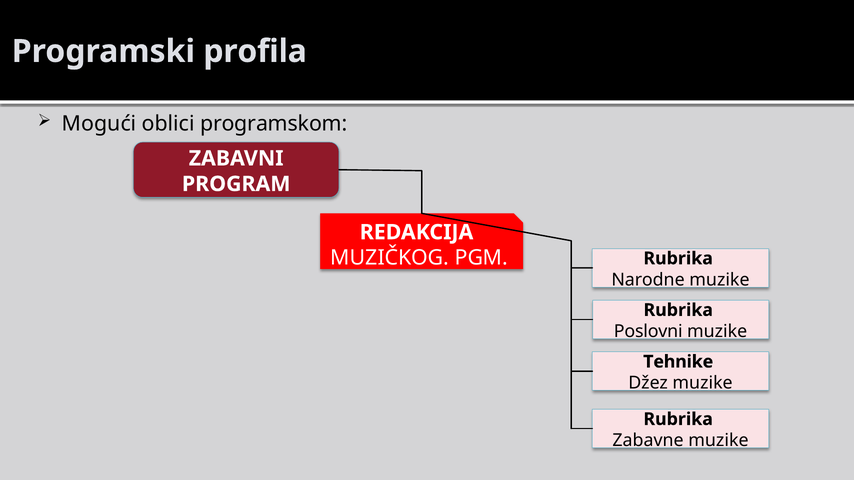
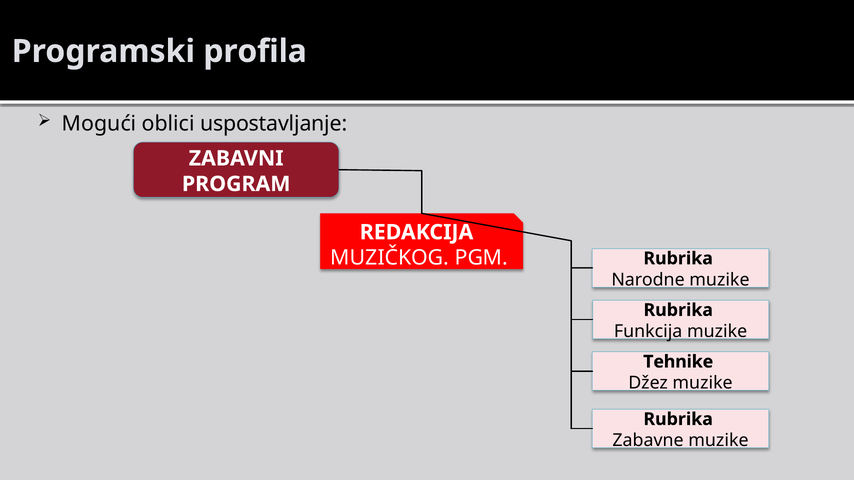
programskom: programskom -> uspostavljanje (274, 124)
Poslovni: Poslovni -> Funkcija (648, 332)
